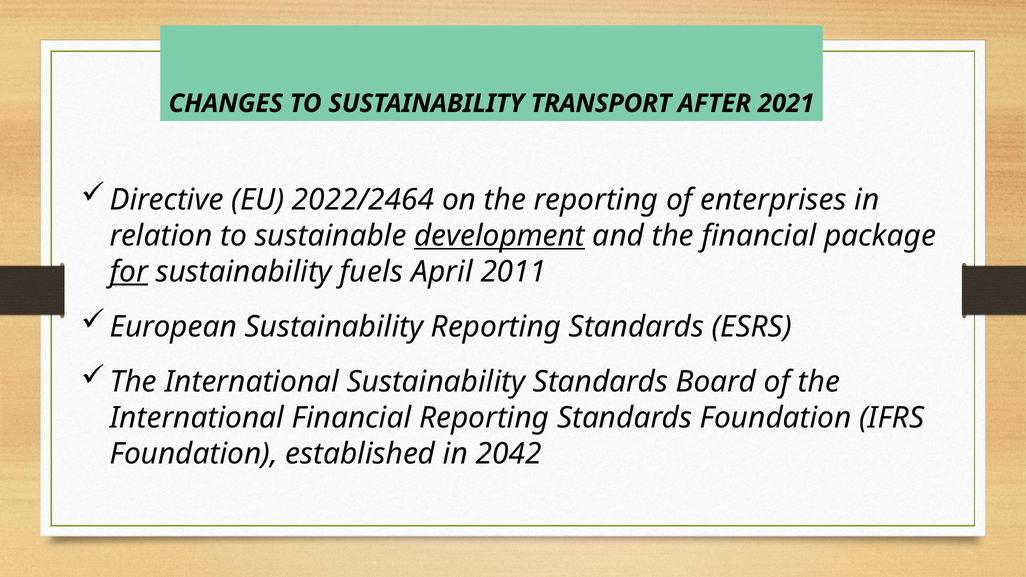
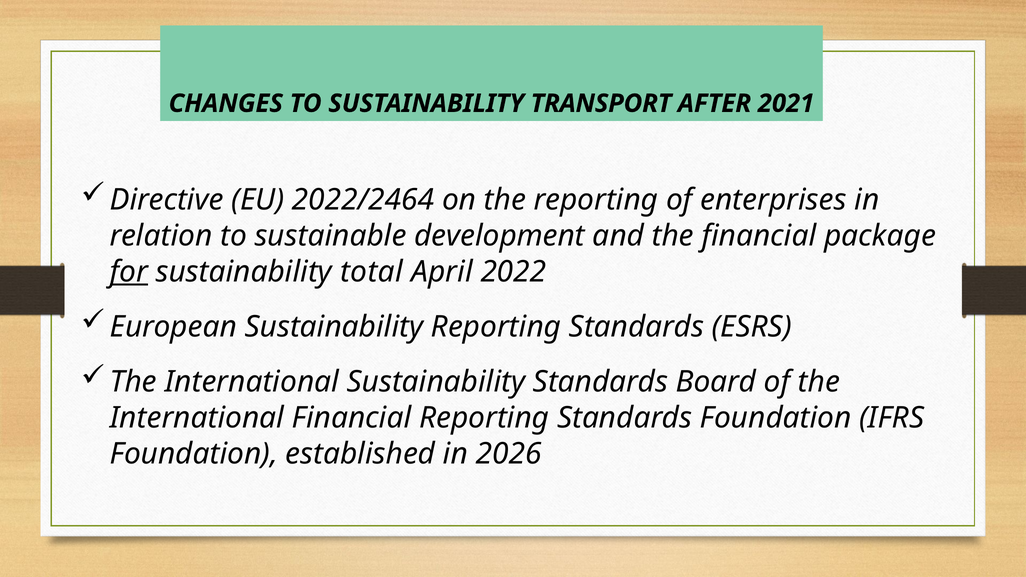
development underline: present -> none (500, 236)
fuels: fuels -> total (371, 272)
2011: 2011 -> 2022 (513, 272)
2042: 2042 -> 2026 (509, 454)
